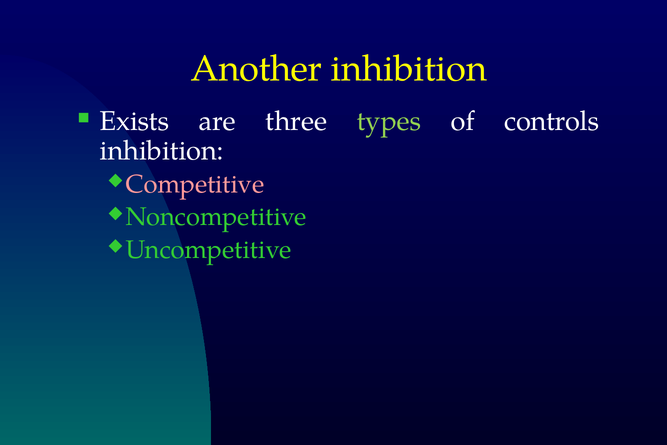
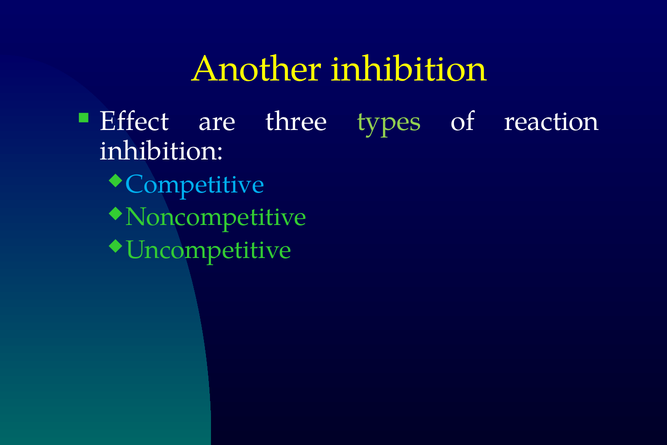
Exists: Exists -> Effect (134, 121)
controls: controls -> reaction (552, 121)
Competitive colour: pink -> light blue (195, 184)
